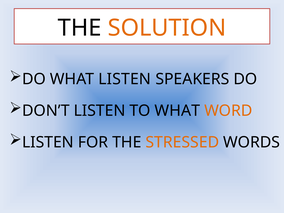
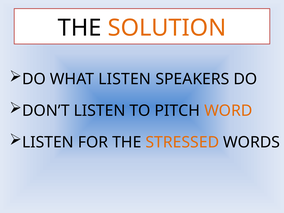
TO WHAT: WHAT -> PITCH (177, 111)
